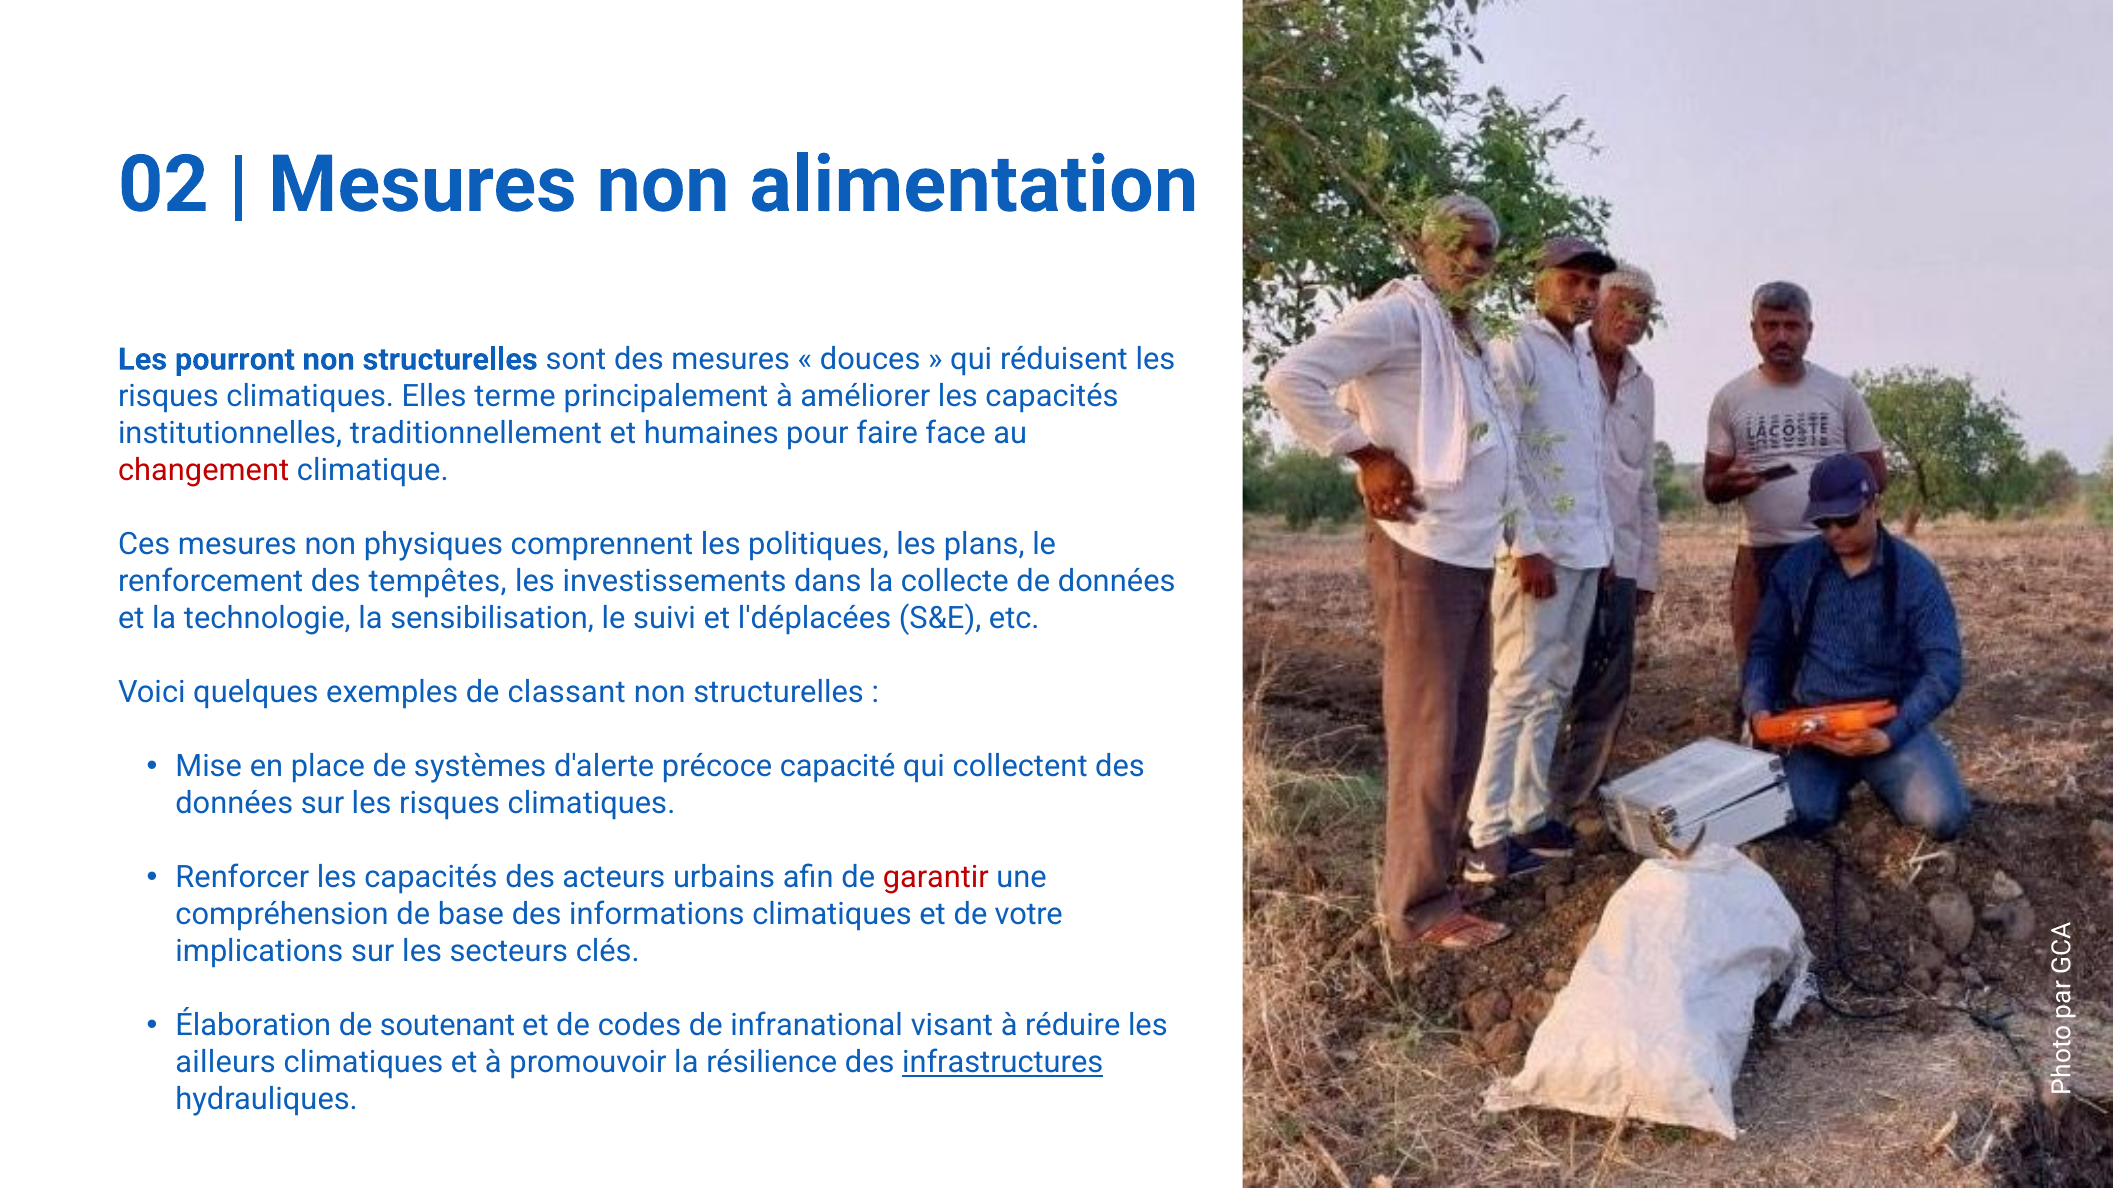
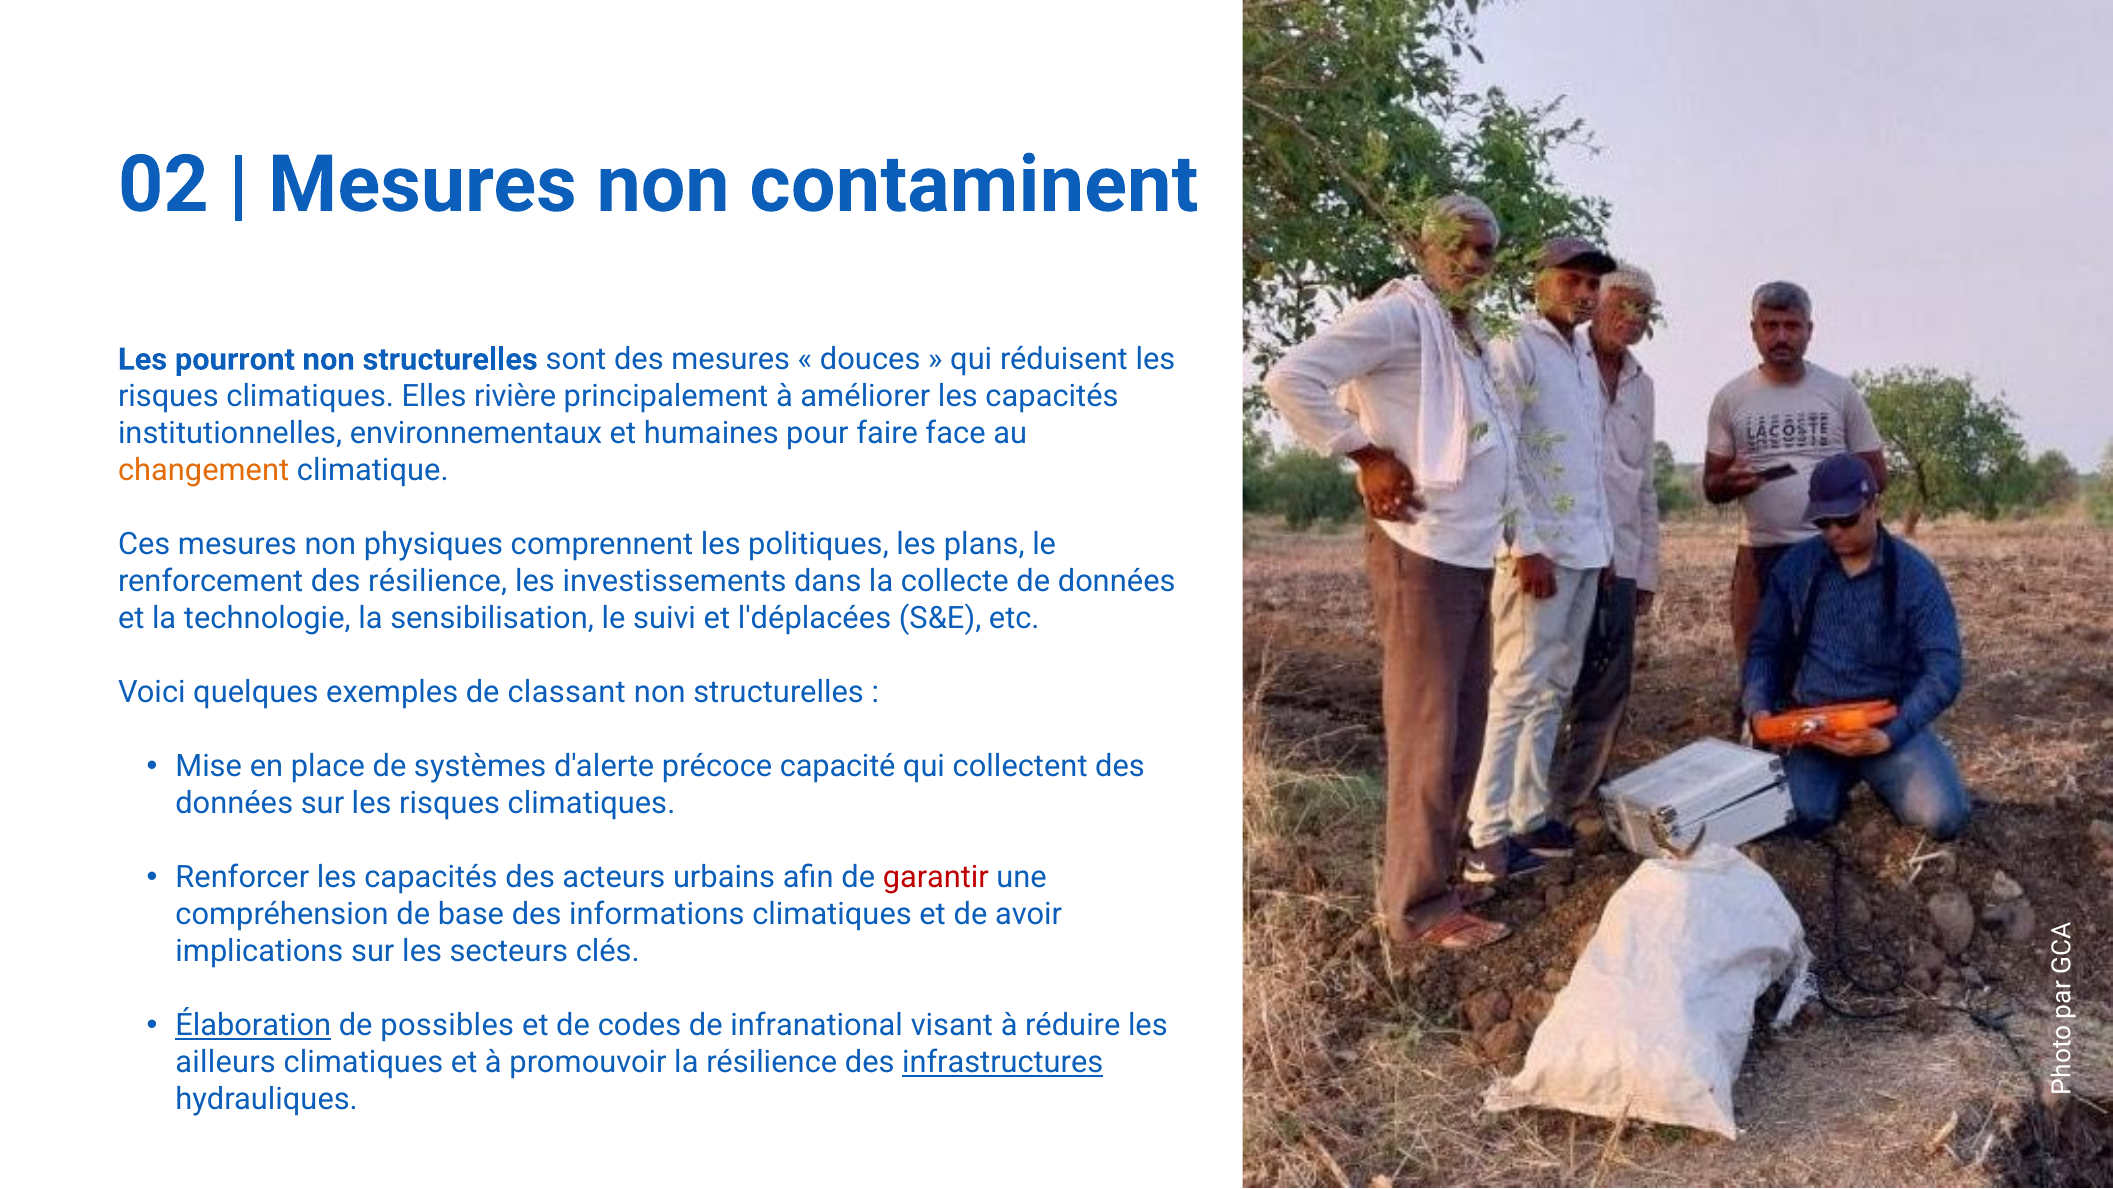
alimentation: alimentation -> contaminent (974, 185)
terme: terme -> rivière (515, 396)
traditionnellement: traditionnellement -> environnementaux (476, 433)
changement colour: red -> orange (204, 470)
des tempêtes: tempêtes -> résilience (438, 581)
votre: votre -> avoir (1029, 914)
Élaboration underline: none -> present (253, 1025)
soutenant: soutenant -> possibles (447, 1025)
